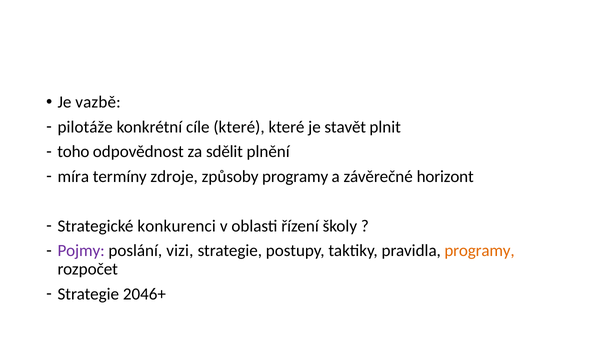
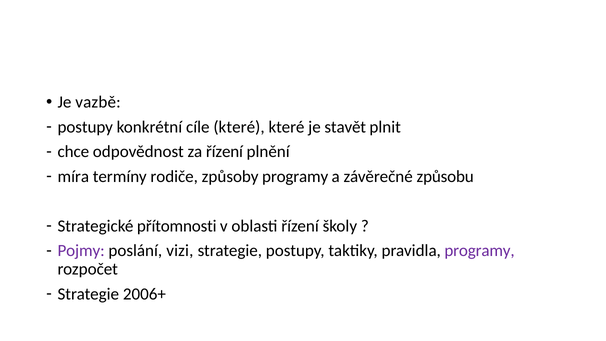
pilotáže: pilotáže -> postupy (85, 127)
toho: toho -> chce (73, 152)
za sdělit: sdělit -> řízení (224, 152)
zdroje: zdroje -> rodiče (174, 176)
horizont: horizont -> způsobu (445, 176)
konkurenci: konkurenci -> přítomnosti (177, 226)
programy colour: orange -> purple (480, 251)
2046+: 2046+ -> 2006+ (144, 294)
